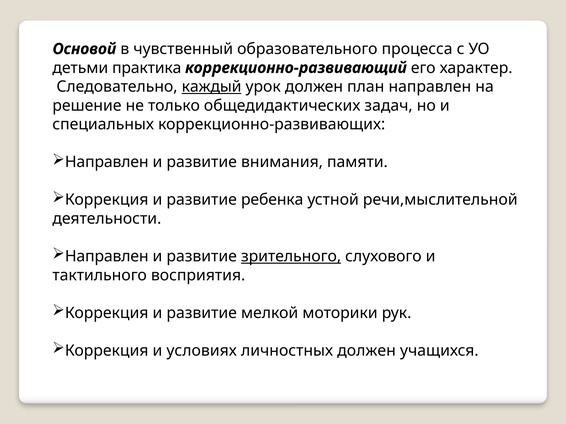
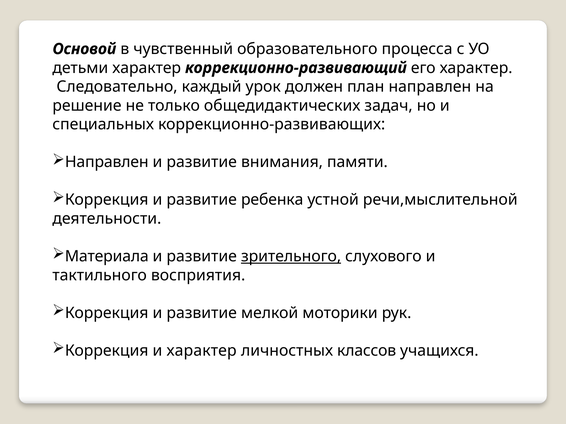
детьми практика: практика -> характер (147, 68)
каждый underline: present -> none (212, 87)
Направлен: Направлен -> Материала (107, 257)
и условиях: условиях -> характер (202, 351)
личностных должен: должен -> классов (367, 351)
